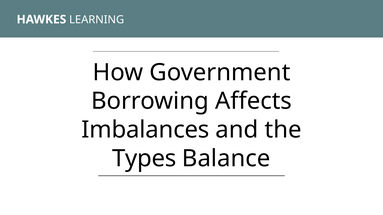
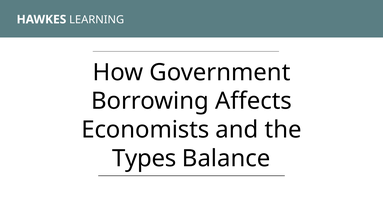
Imbalances: Imbalances -> Economists (145, 130)
